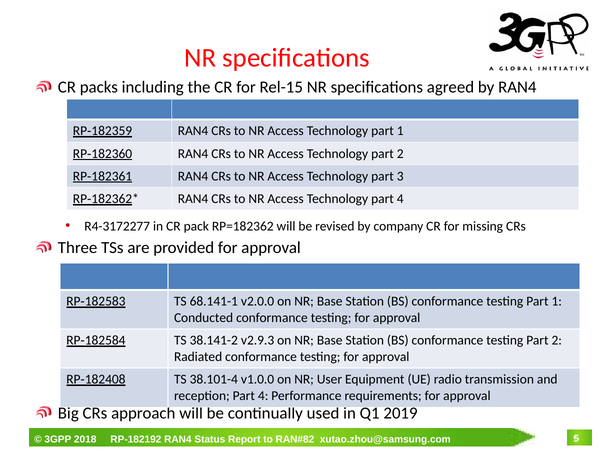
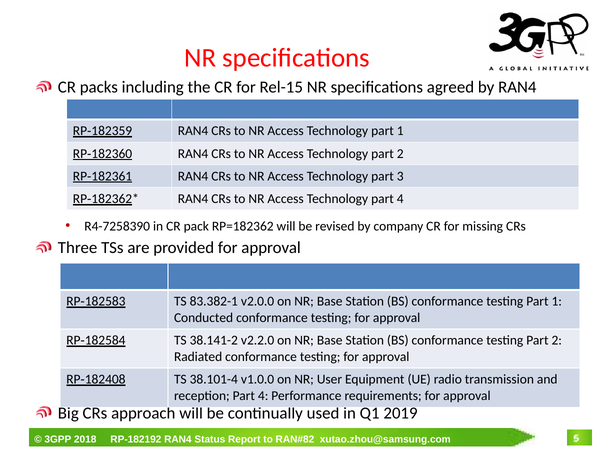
R4-3172277: R4-3172277 -> R4-7258390 (117, 226)
68.141-1: 68.141-1 -> 83.382-1 (214, 301)
v2.9.3: v2.9.3 -> v2.2.0 (258, 340)
